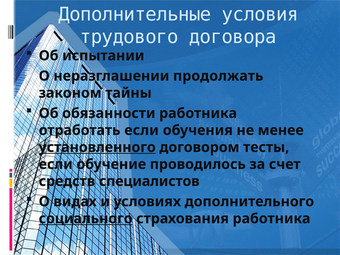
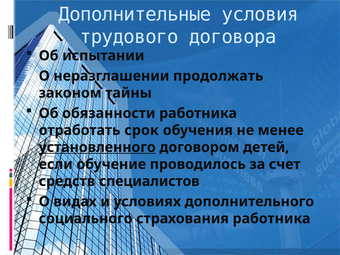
отработать если: если -> срок (142, 130)
тесты: тесты -> детей (266, 147)
социального underline: present -> none (86, 219)
